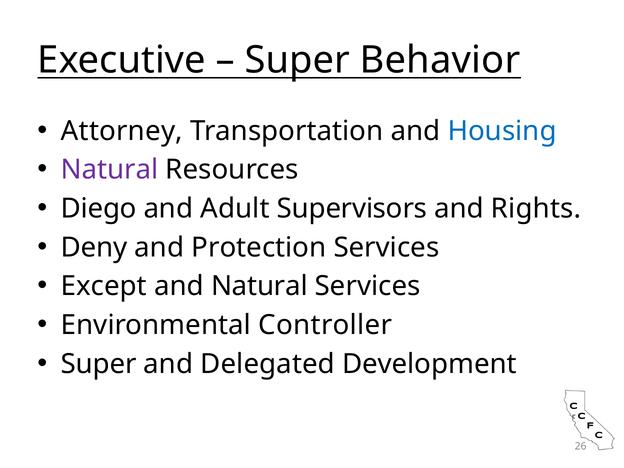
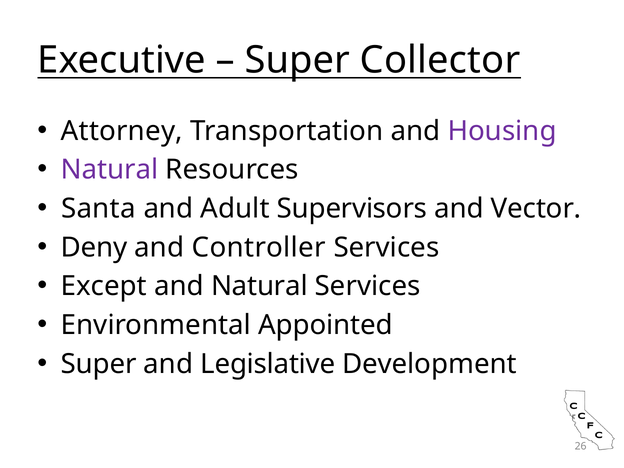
Behavior: Behavior -> Collector (440, 60)
Housing colour: blue -> purple (502, 131)
Diego: Diego -> Santa (98, 209)
Rights: Rights -> Vector (536, 209)
Protection: Protection -> Controller (259, 247)
Controller: Controller -> Appointed (325, 325)
Delegated: Delegated -> Legislative (268, 364)
